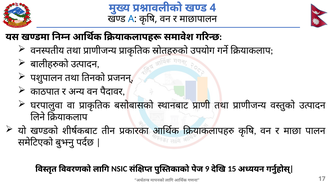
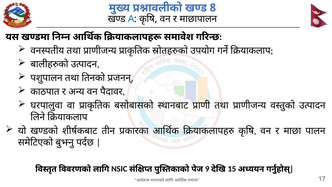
4: 4 -> 8 (213, 8)
